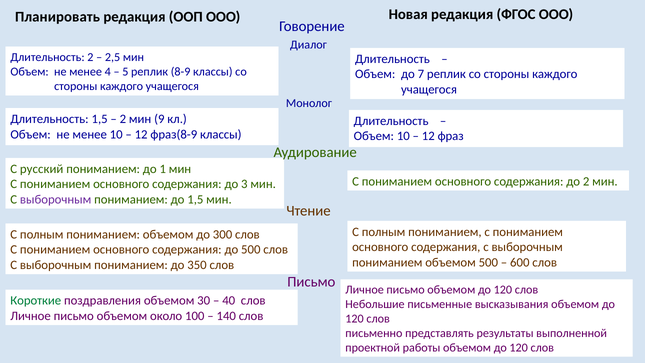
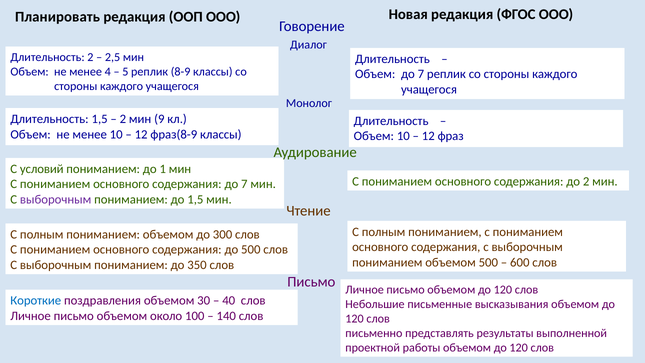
русский: русский -> условий (42, 169)
содержания до 3: 3 -> 7 (244, 184)
Короткие colour: green -> blue (36, 300)
